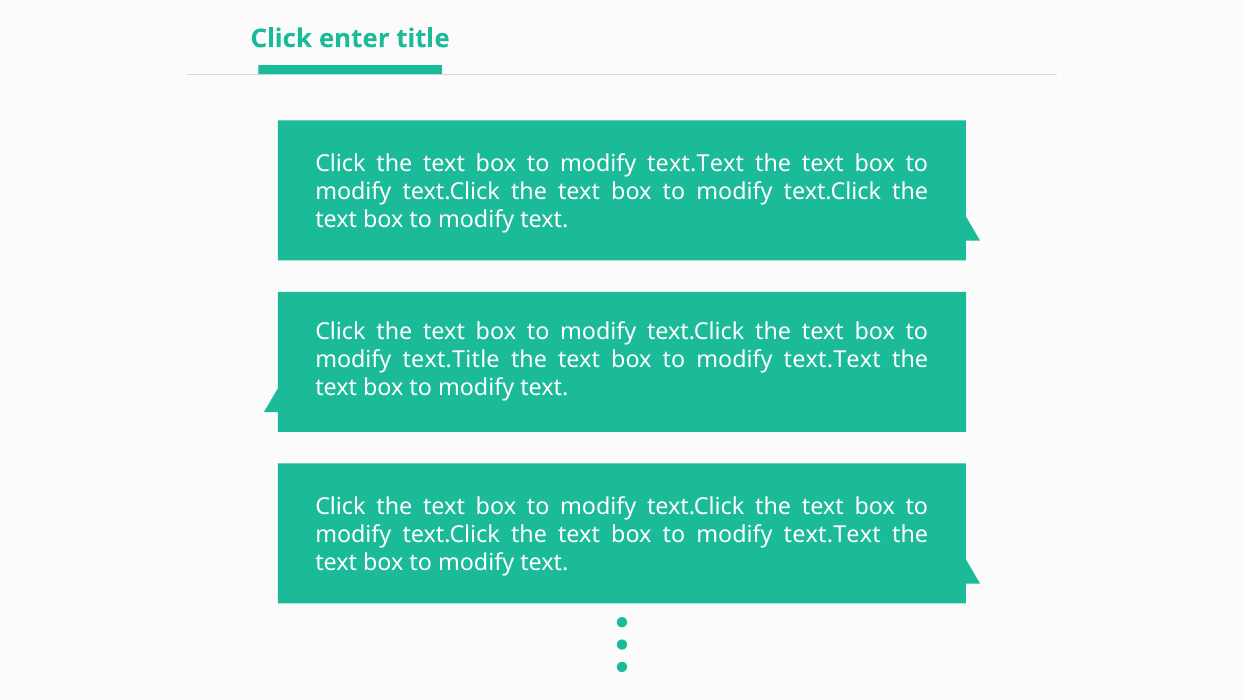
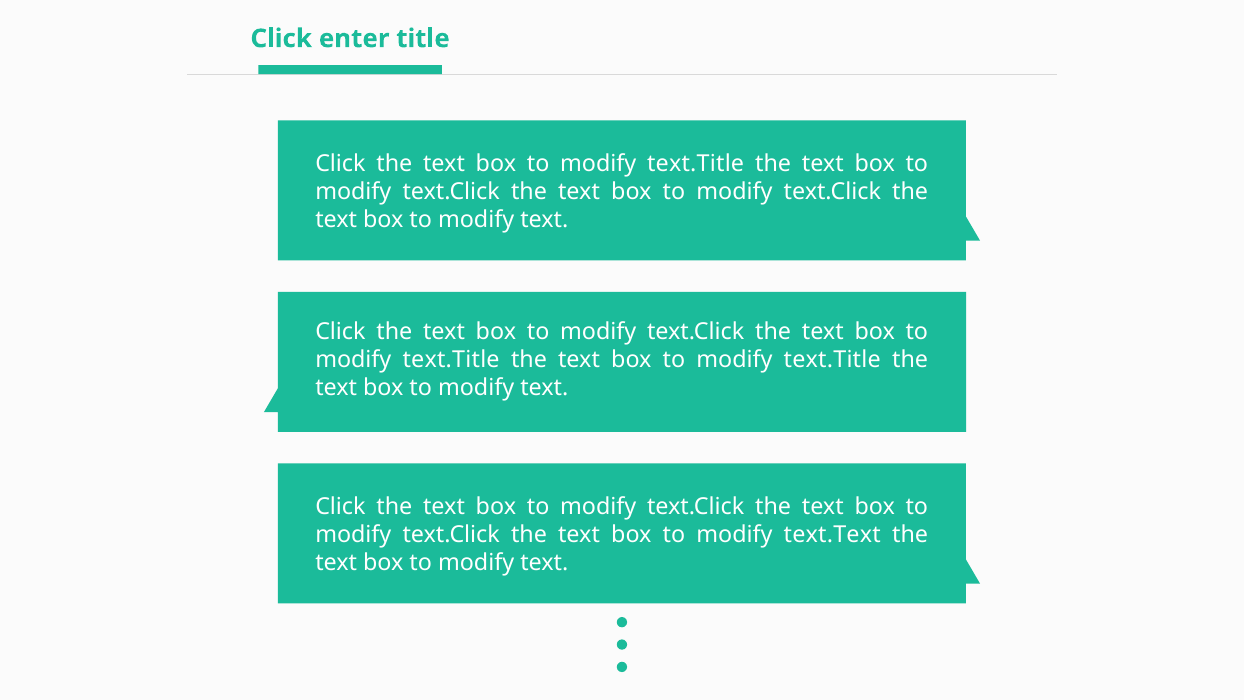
text.Text: text.Text -> text.Title (696, 163)
text.Text: text.Text -> text.Title (832, 359)
